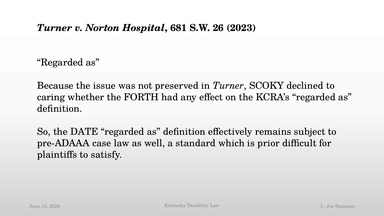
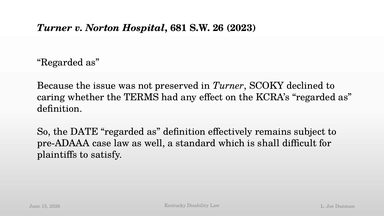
FORTH: FORTH -> TERMS (141, 97)
prior: prior -> shall (269, 143)
